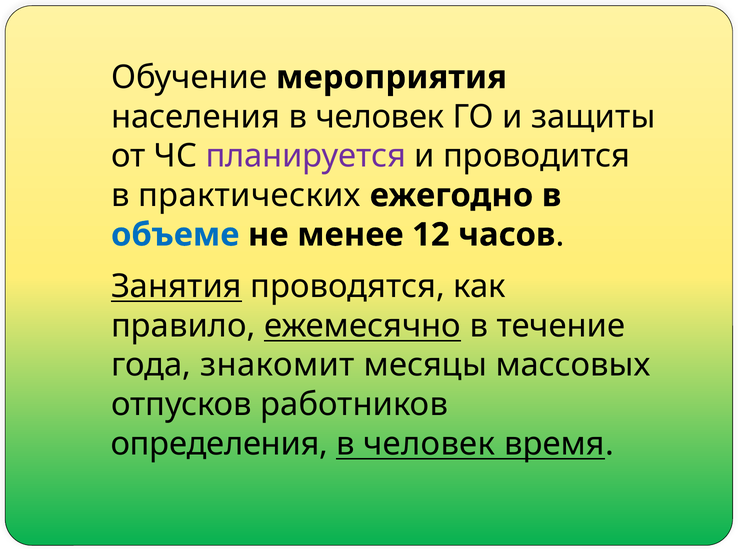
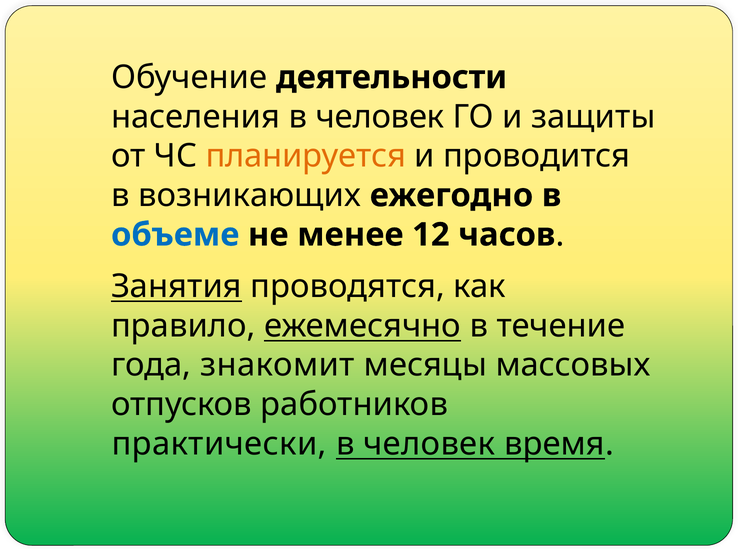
мероприятия: мероприятия -> деятельности (392, 77)
планируется colour: purple -> orange (306, 156)
практических: практических -> возникающих (250, 196)
определения: определения -> практически (219, 444)
